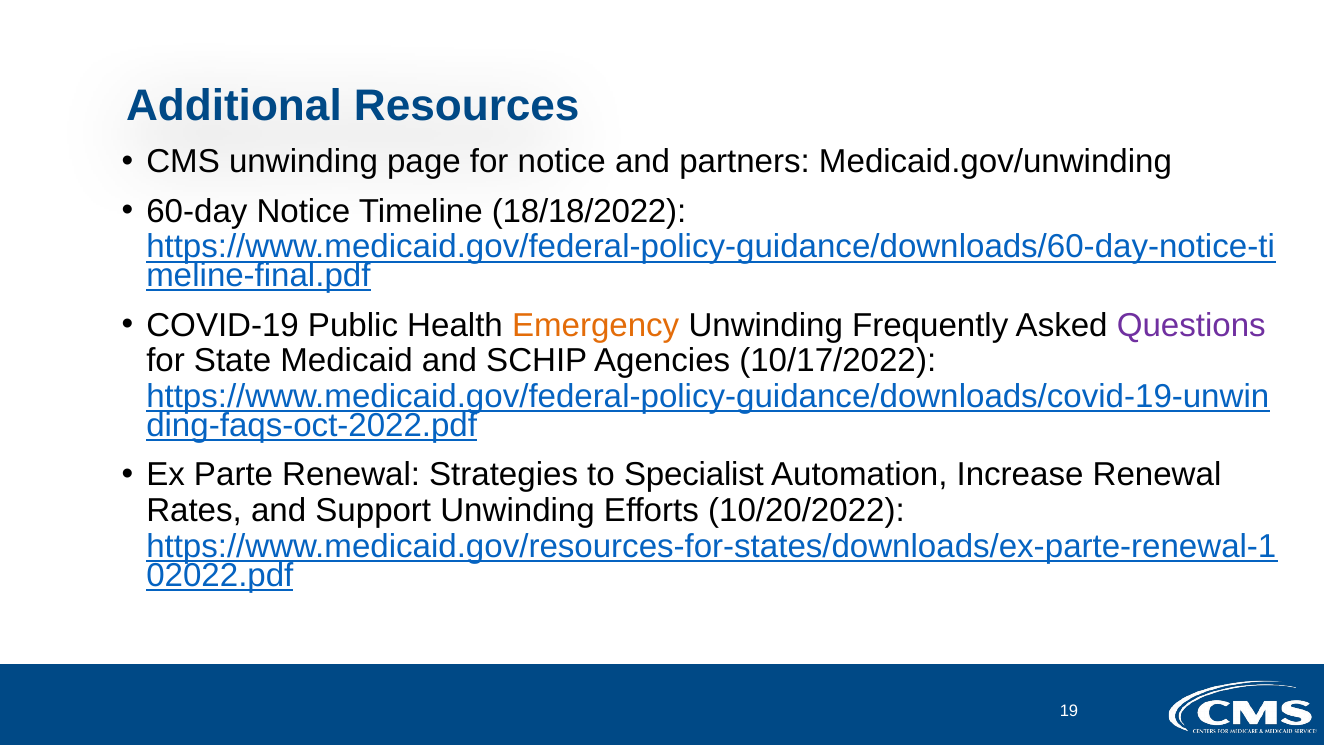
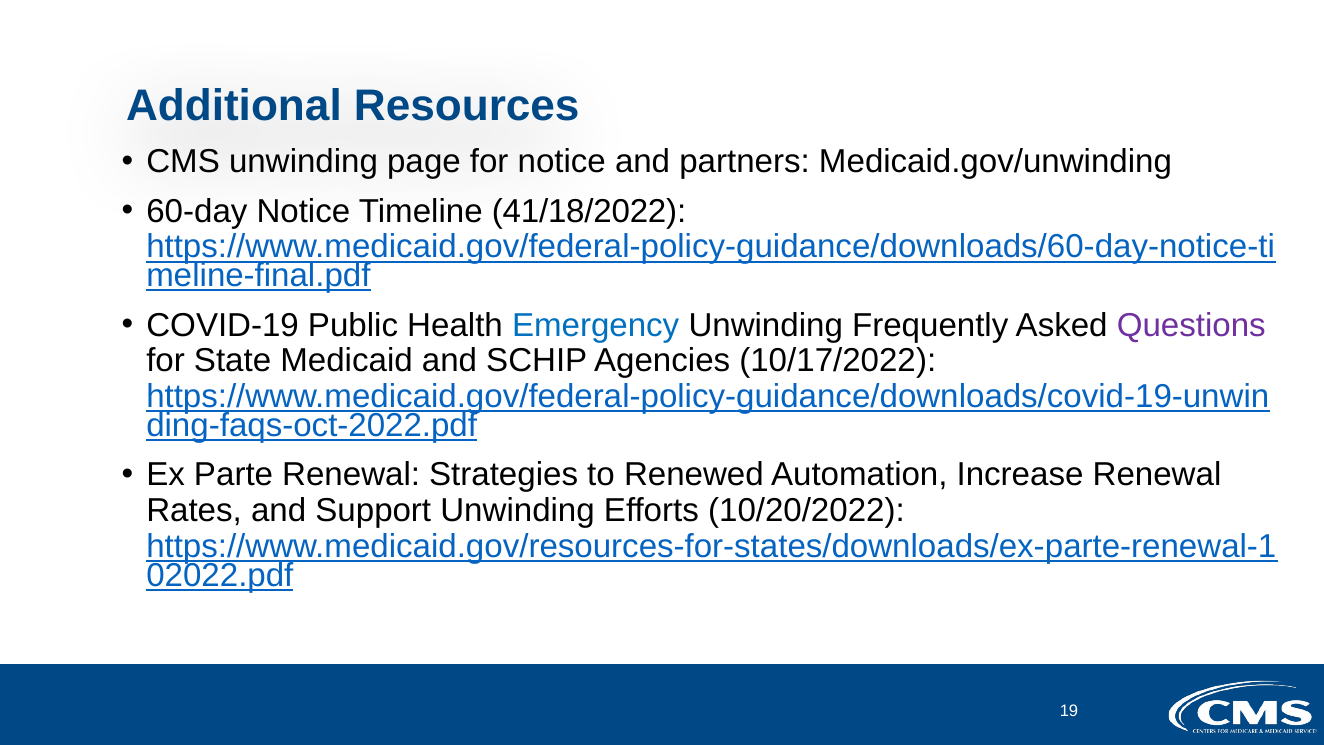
18/18/2022: 18/18/2022 -> 41/18/2022 (589, 211)
Emergency colour: orange -> blue (596, 325)
Specialist: Specialist -> Renewed (694, 475)
